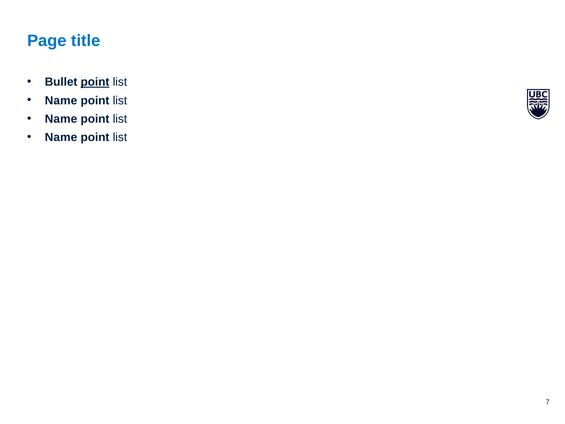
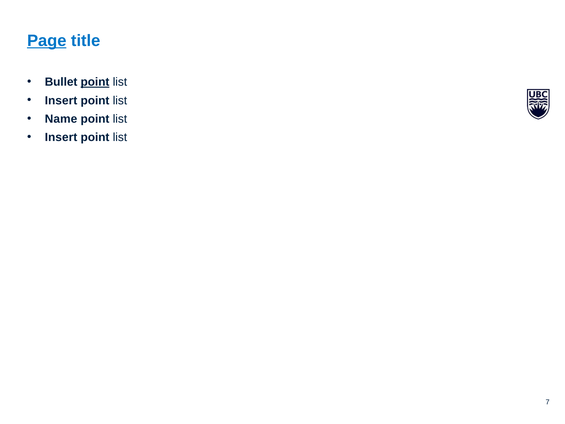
Page underline: none -> present (47, 41)
Name: Name -> Insert (61, 100)
Name: Name -> Insert (61, 137)
